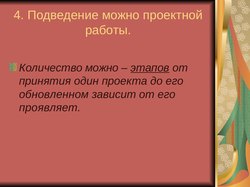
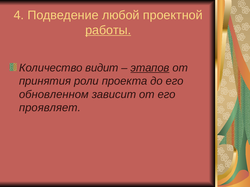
Подведение можно: можно -> любой (121, 15)
работы underline: none -> present (108, 30)
Количество можно: можно -> видит (102, 68)
один: один -> роли (86, 81)
